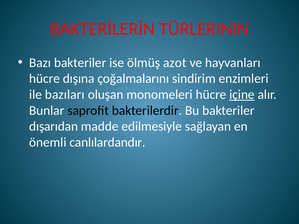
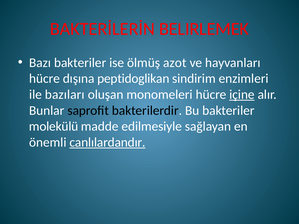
TÜRLERININ: TÜRLERININ -> BELIRLEMEK (204, 29)
çoğalmalarını: çoğalmalarını -> peptidoglikan (133, 79)
dışarıdan: dışarıdan -> molekülü (54, 127)
canlılardandır underline: none -> present (107, 142)
